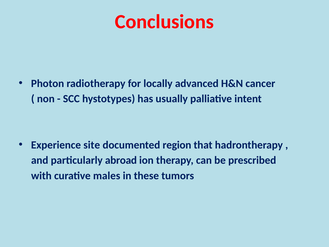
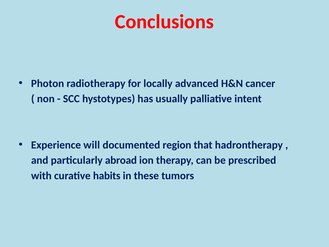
site: site -> will (92, 145)
males: males -> habits (107, 175)
